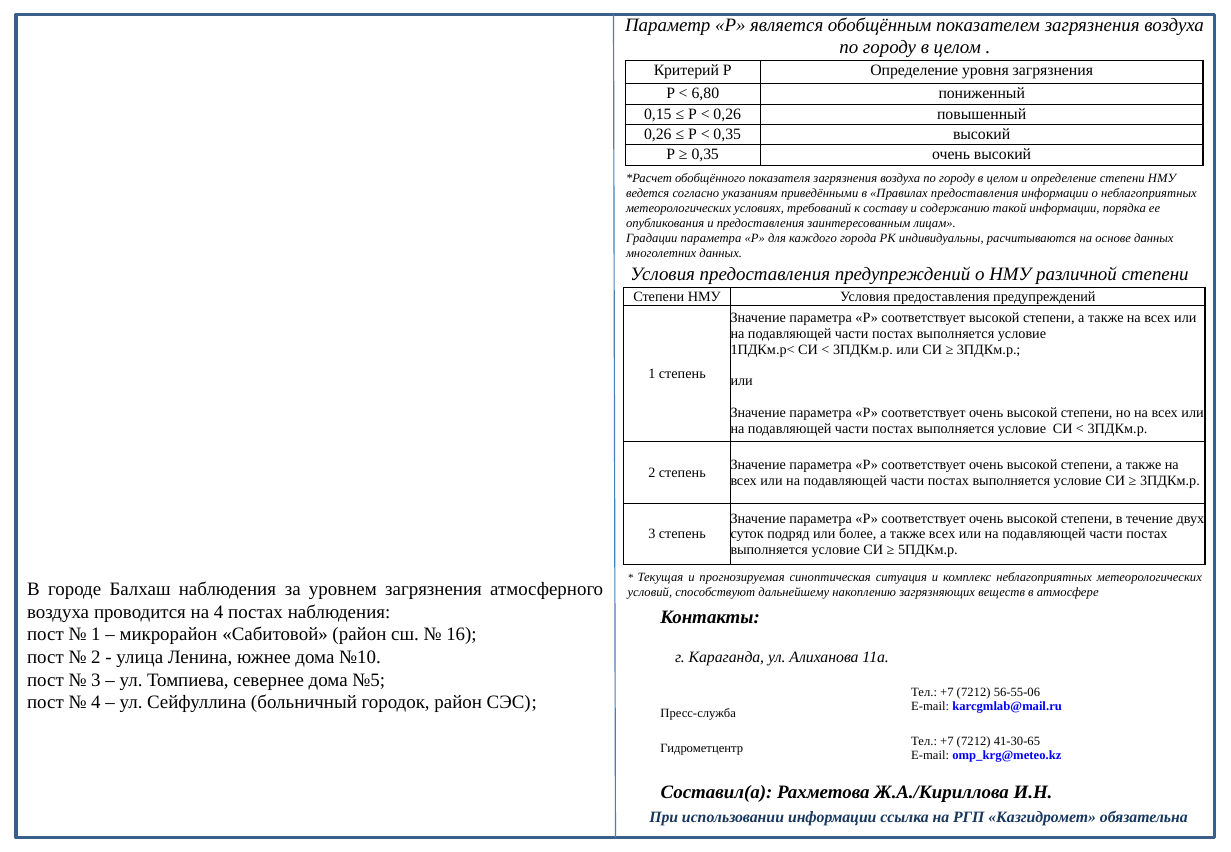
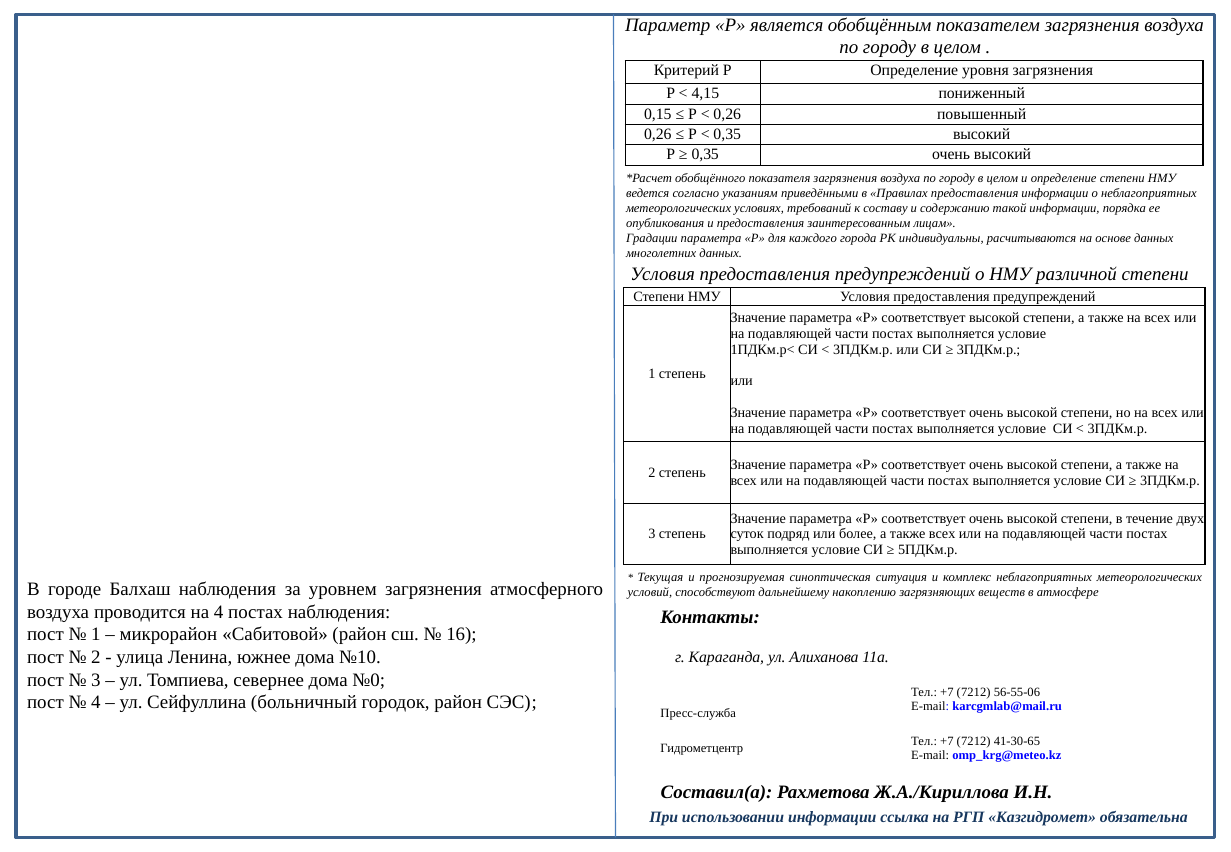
6,80: 6,80 -> 4,15 (705, 94)
№5: №5 -> №0 (369, 680)
